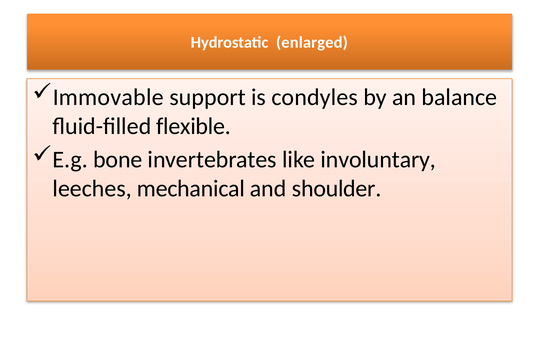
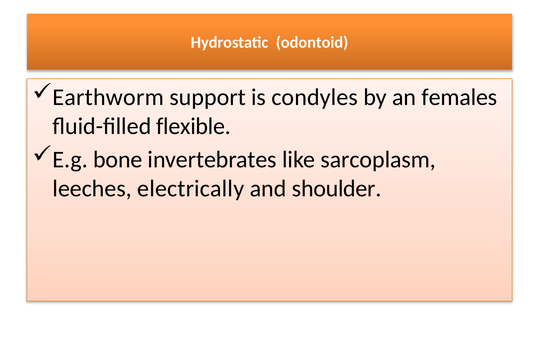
enlarged: enlarged -> odontoid (312, 42)
Immovable: Immovable -> Earthworm (108, 97)
balance: balance -> females (459, 97)
involuntary: involuntary -> sarcoplasm (378, 160)
mechanical: mechanical -> electrically (191, 188)
